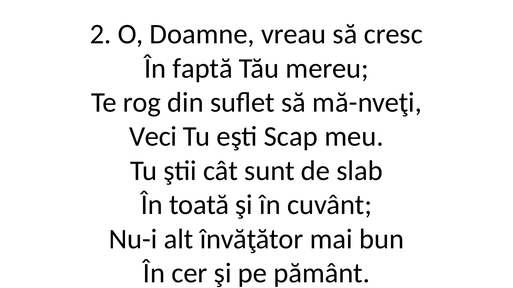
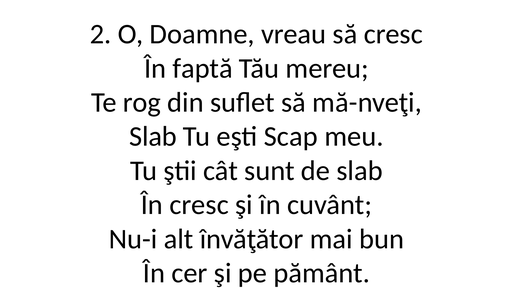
Veci: Veci -> Slab (153, 137)
În toată: toată -> cresc (199, 205)
